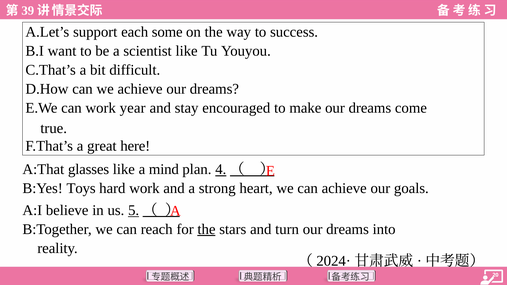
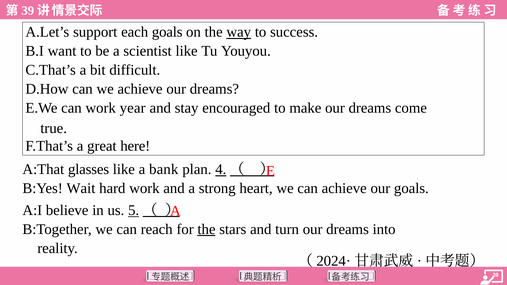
each some: some -> goals (167, 32)
way underline: none -> present (239, 32)
mind: mind -> bank (164, 169)
Toys: Toys -> Wait (81, 189)
